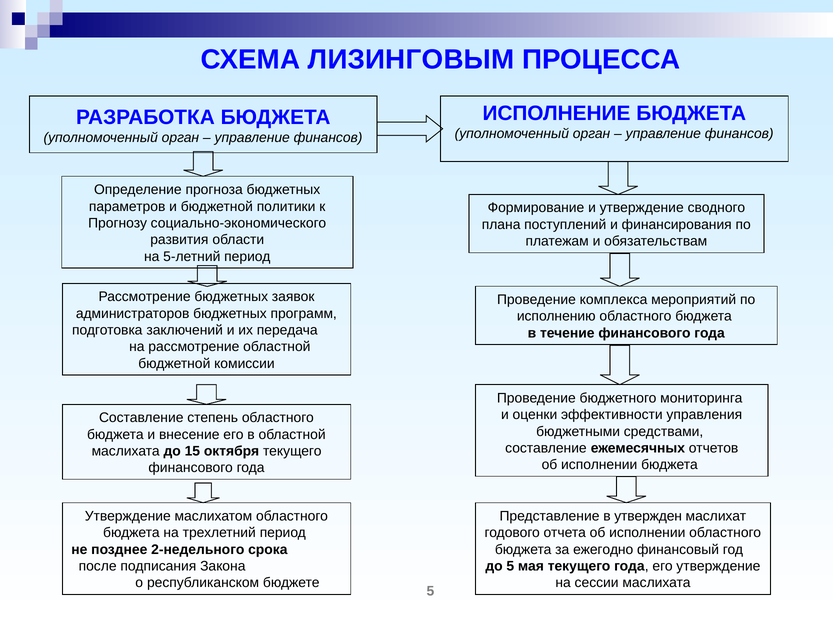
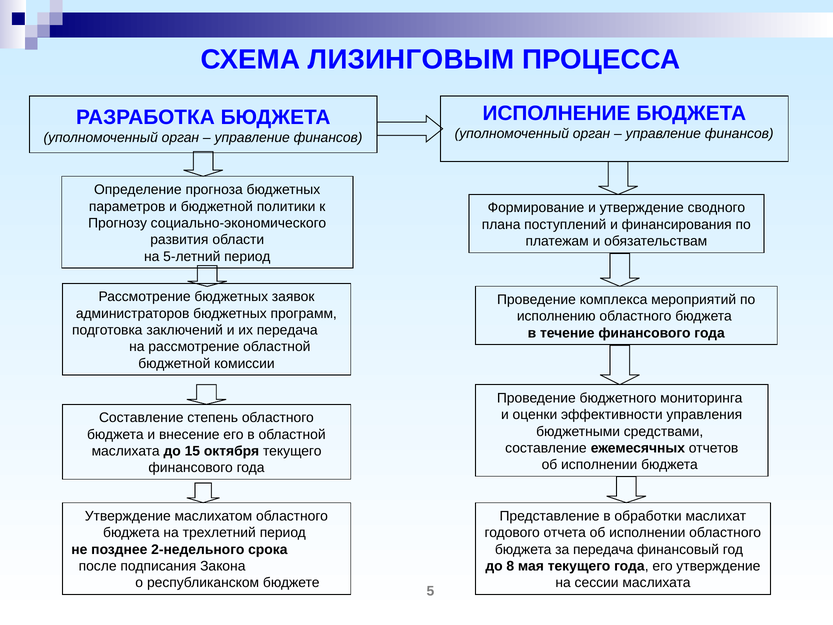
утвержден: утвержден -> обработки (648, 516)
за ежегодно: ежегодно -> передача (603, 549)
до 5: 5 -> 8 (510, 566)
